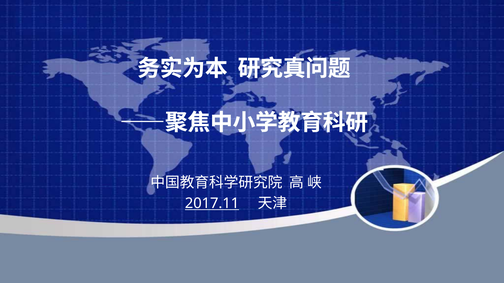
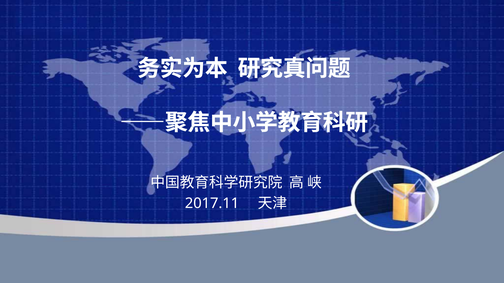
2017.11 underline: present -> none (212, 204)
